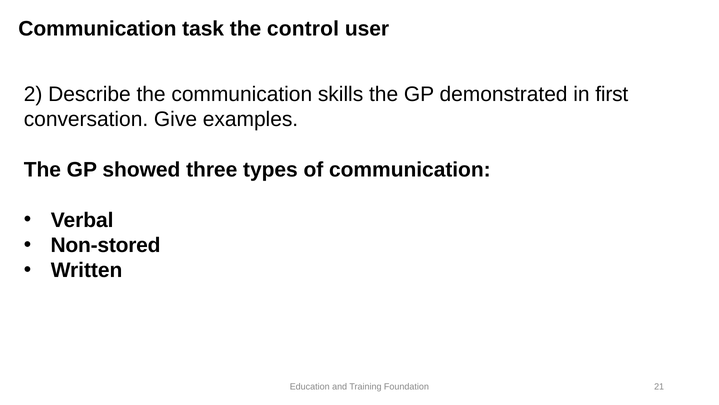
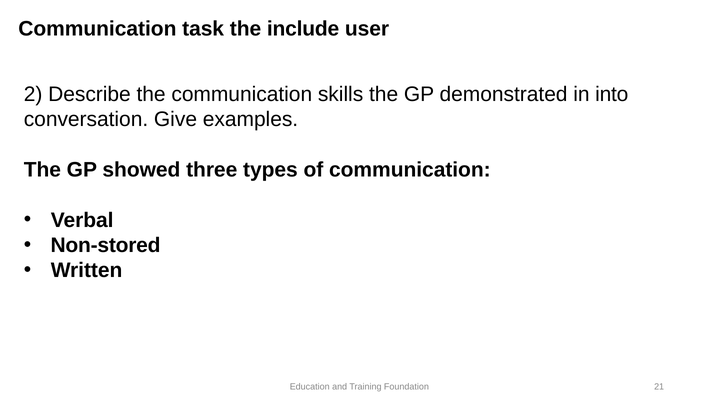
control: control -> include (303, 29)
first: first -> into (612, 94)
